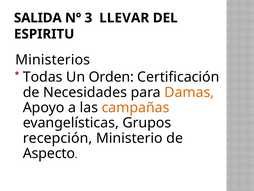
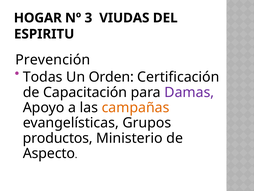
SALIDA: SALIDA -> HOGAR (38, 18)
LLEVAR: LLEVAR -> VIUDAS (124, 18)
Ministerios: Ministerios -> Prevención (53, 60)
Necesidades: Necesidades -> Capacitación (85, 92)
Damas colour: orange -> purple (189, 92)
recepción: recepción -> productos (58, 138)
